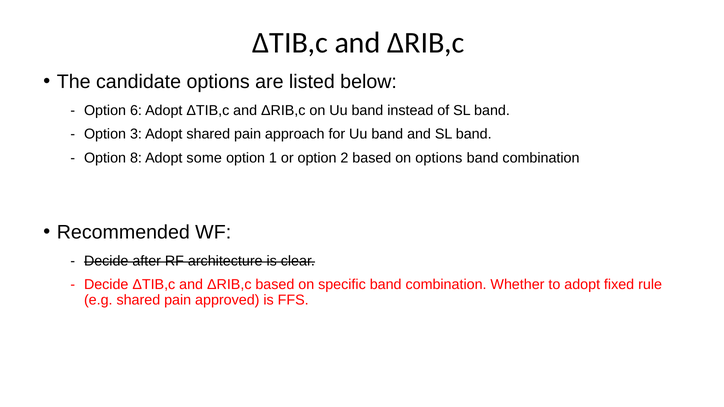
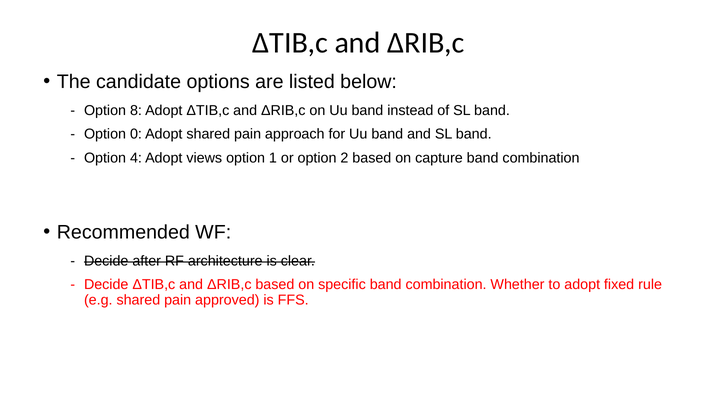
6: 6 -> 8 (136, 111)
3: 3 -> 0 (136, 134)
8: 8 -> 4 (136, 158)
some: some -> views (204, 158)
on options: options -> capture (439, 158)
